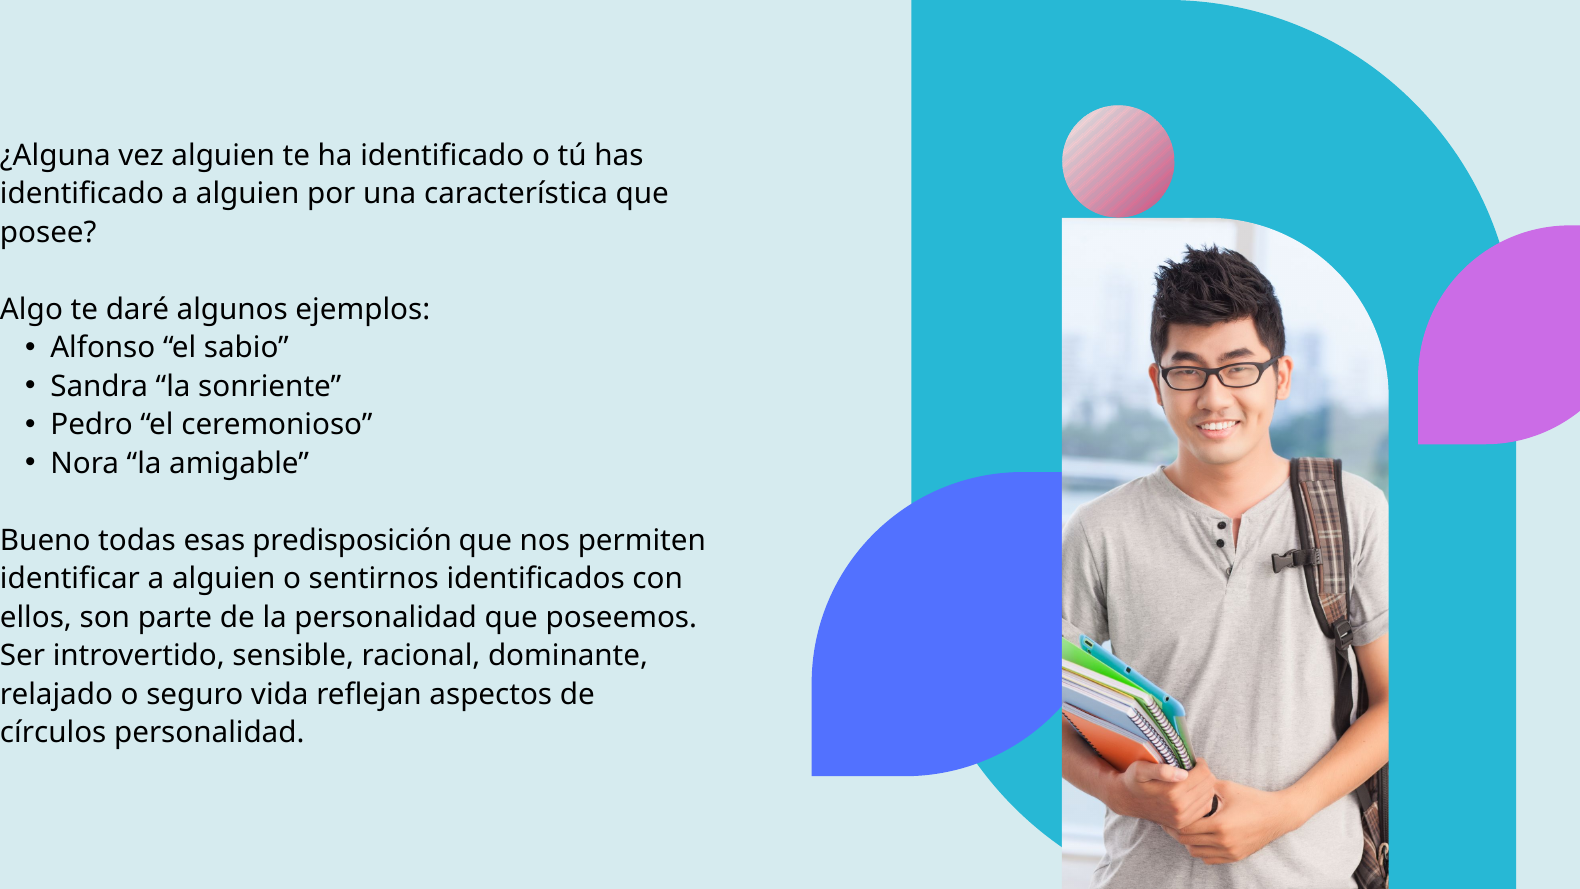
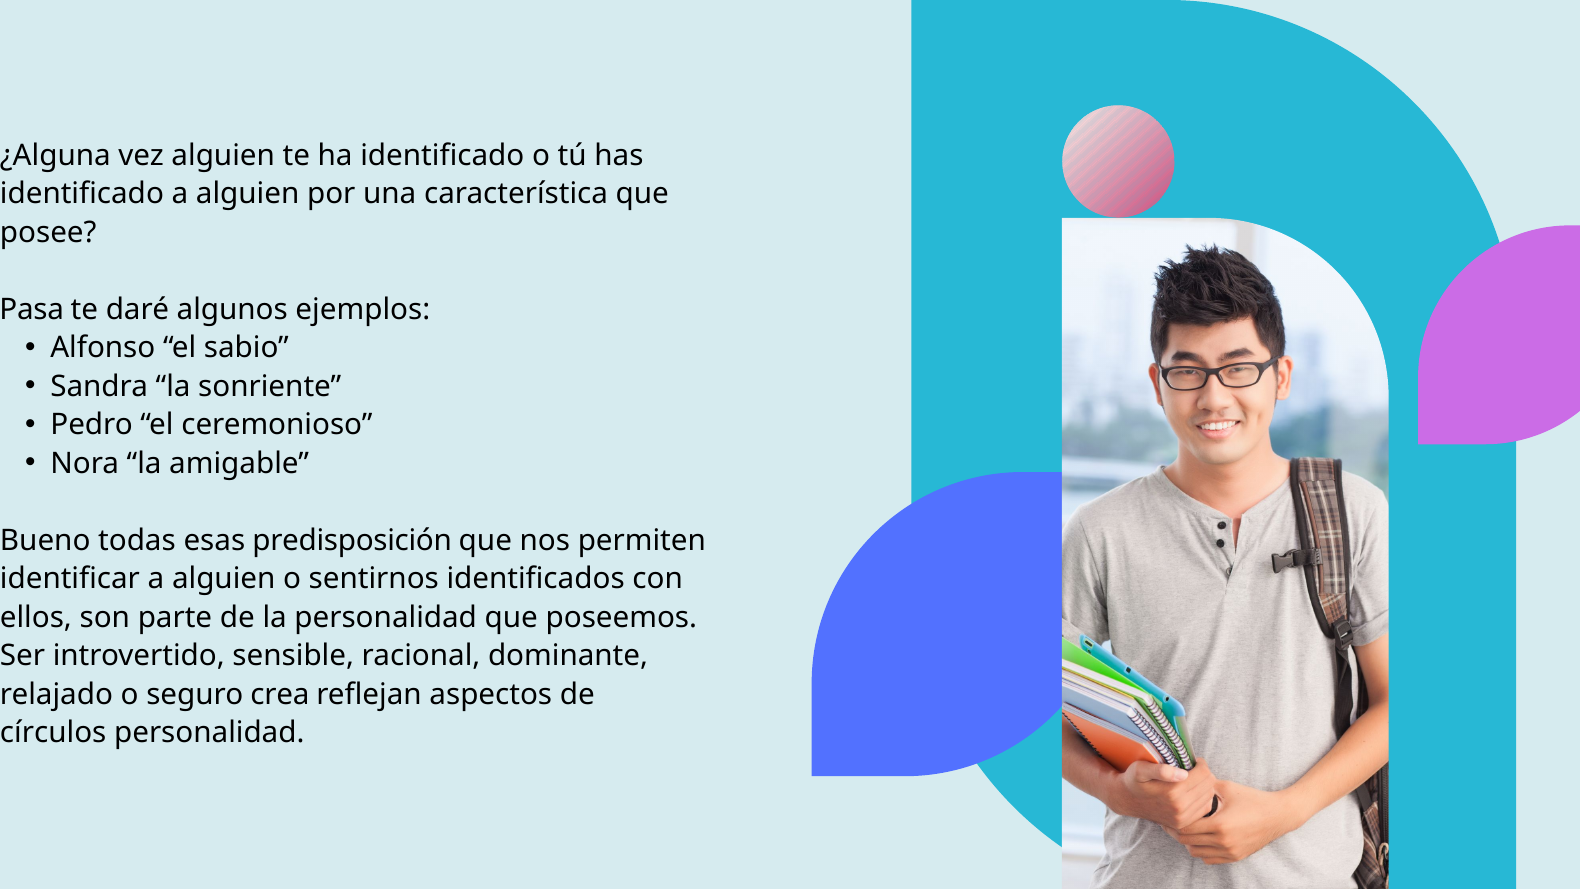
Algo: Algo -> Pasa (32, 309)
vida: vida -> crea (280, 694)
